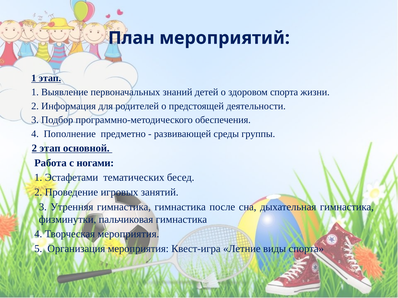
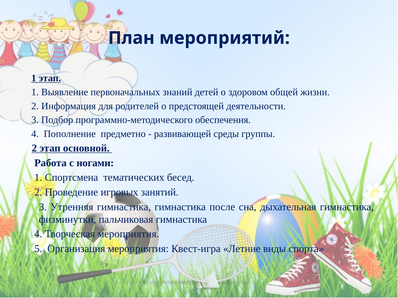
здоровом спорта: спорта -> общей (284, 92)
Эстафетами: Эстафетами -> Спортсмена (71, 178)
